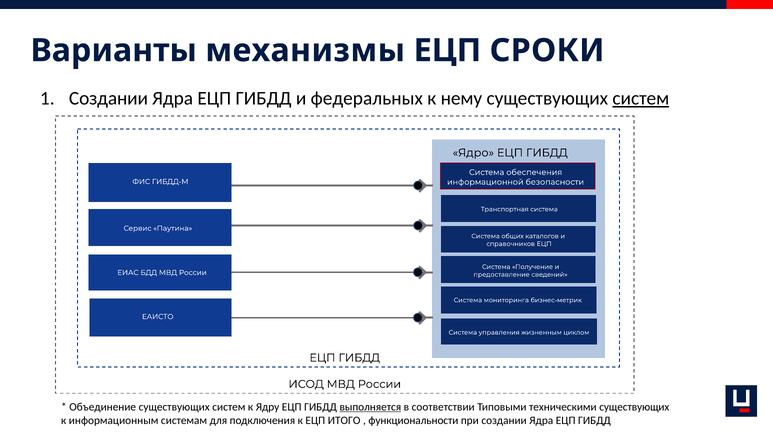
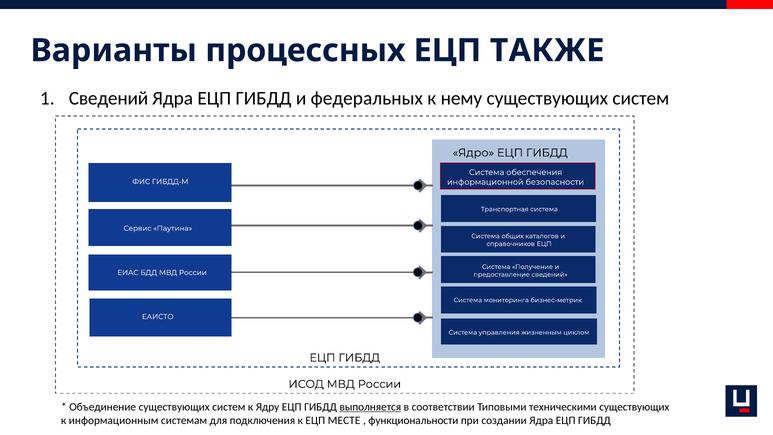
механизмы: механизмы -> процессных (305, 51)
СРОКИ: СРОКИ -> ТАКЖЕ (547, 51)
Создании: Создании -> Сведений (109, 98)
систем underline: present -> none (641, 98)
ИТОГО: ИТОГО -> МЕСТЕ (344, 420)
